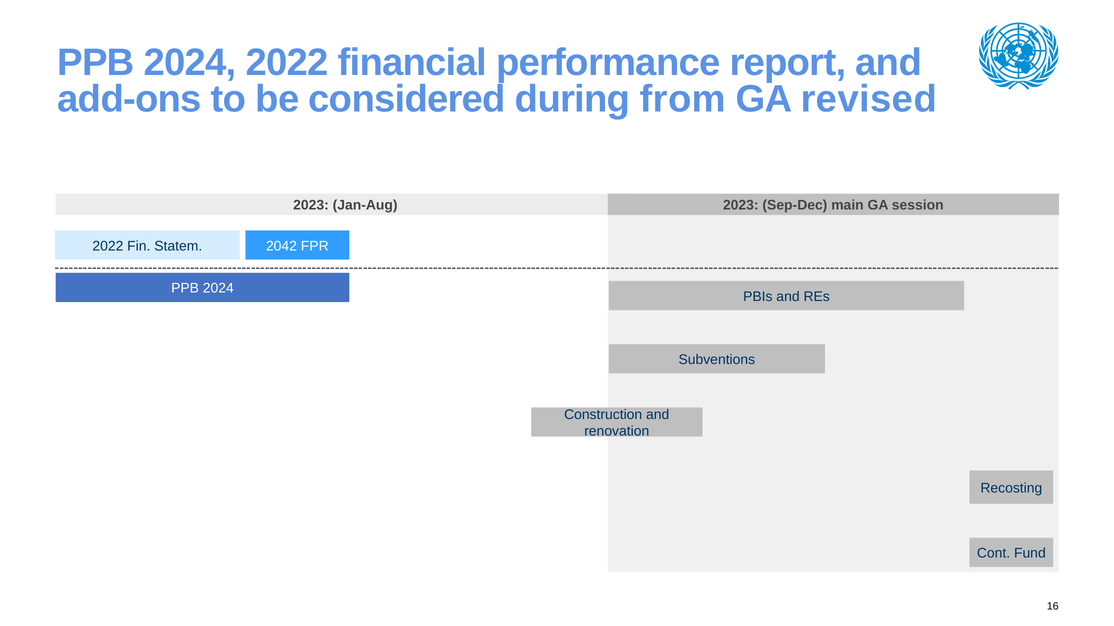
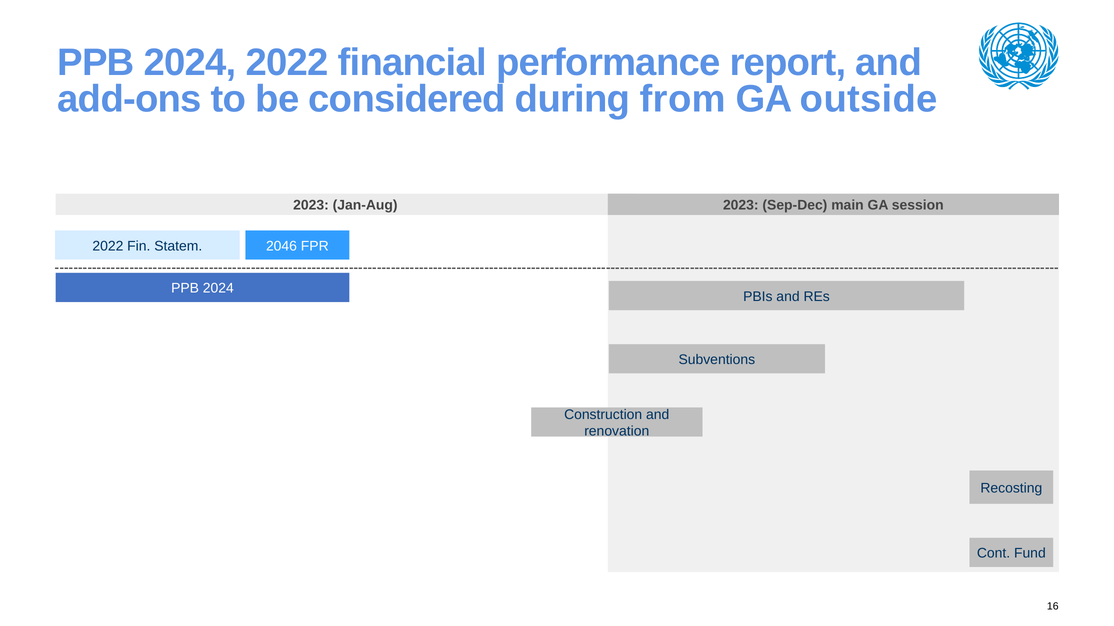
revised: revised -> outside (869, 99)
2042: 2042 -> 2046 (281, 246)
